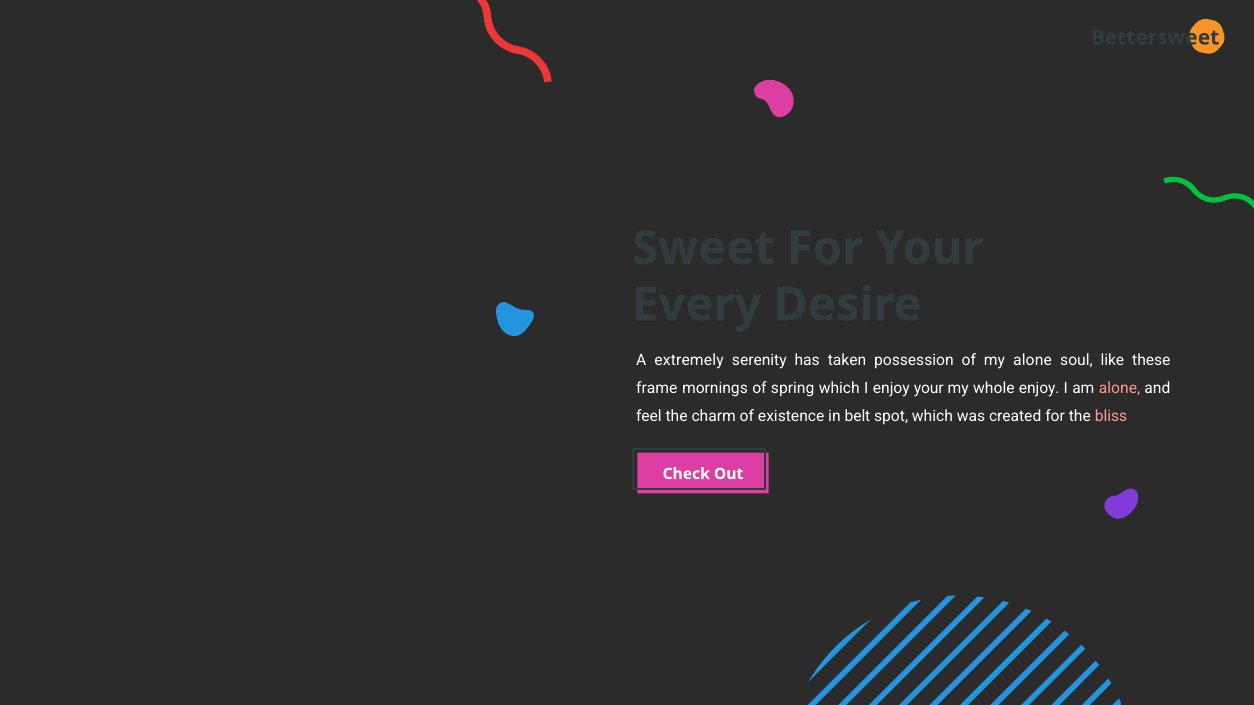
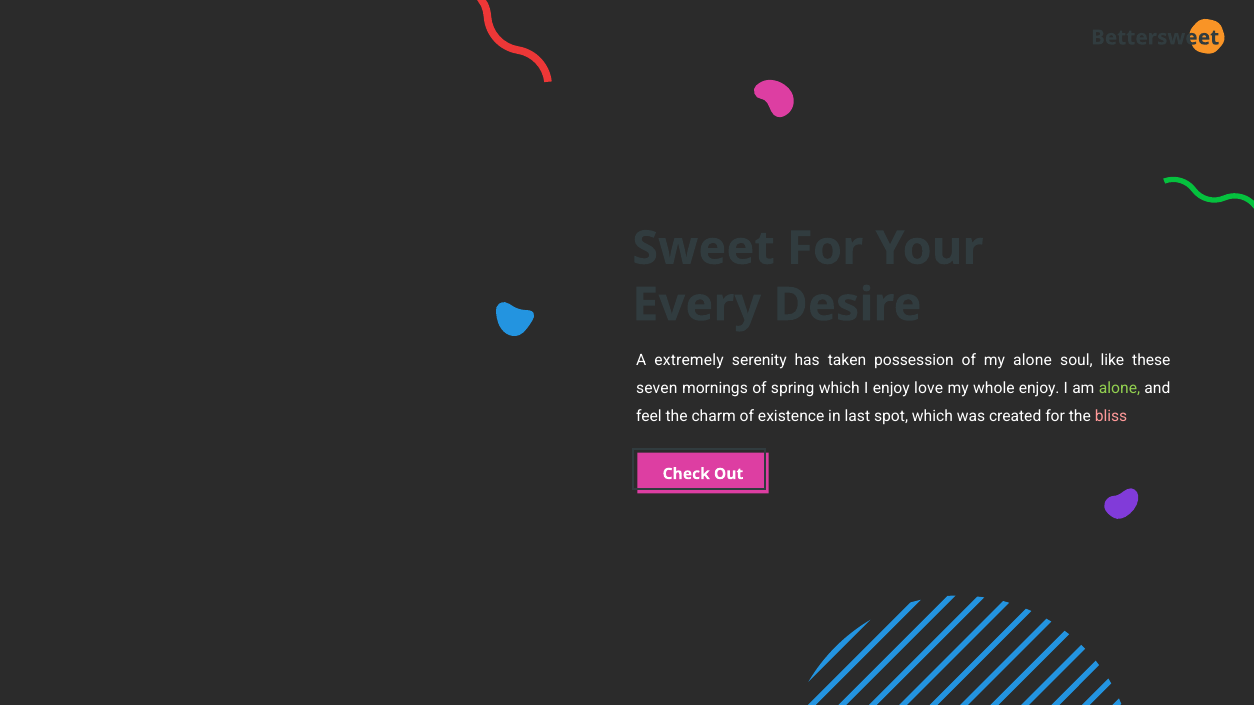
frame: frame -> seven (657, 388)
enjoy your: your -> love (929, 388)
alone colour: pink -> light green (1119, 388)
belt: belt -> last (857, 417)
